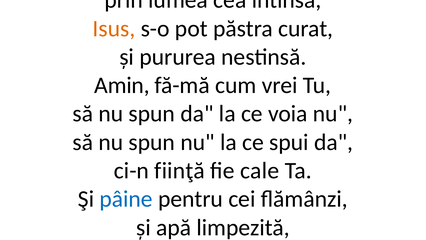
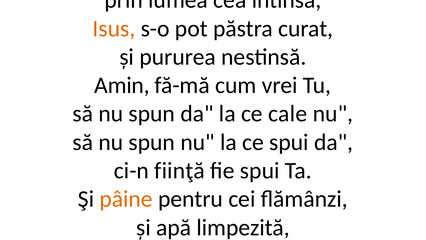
voia: voia -> cale (288, 114)
fie cale: cale -> spui (260, 170)
pâine colour: blue -> orange (126, 199)
